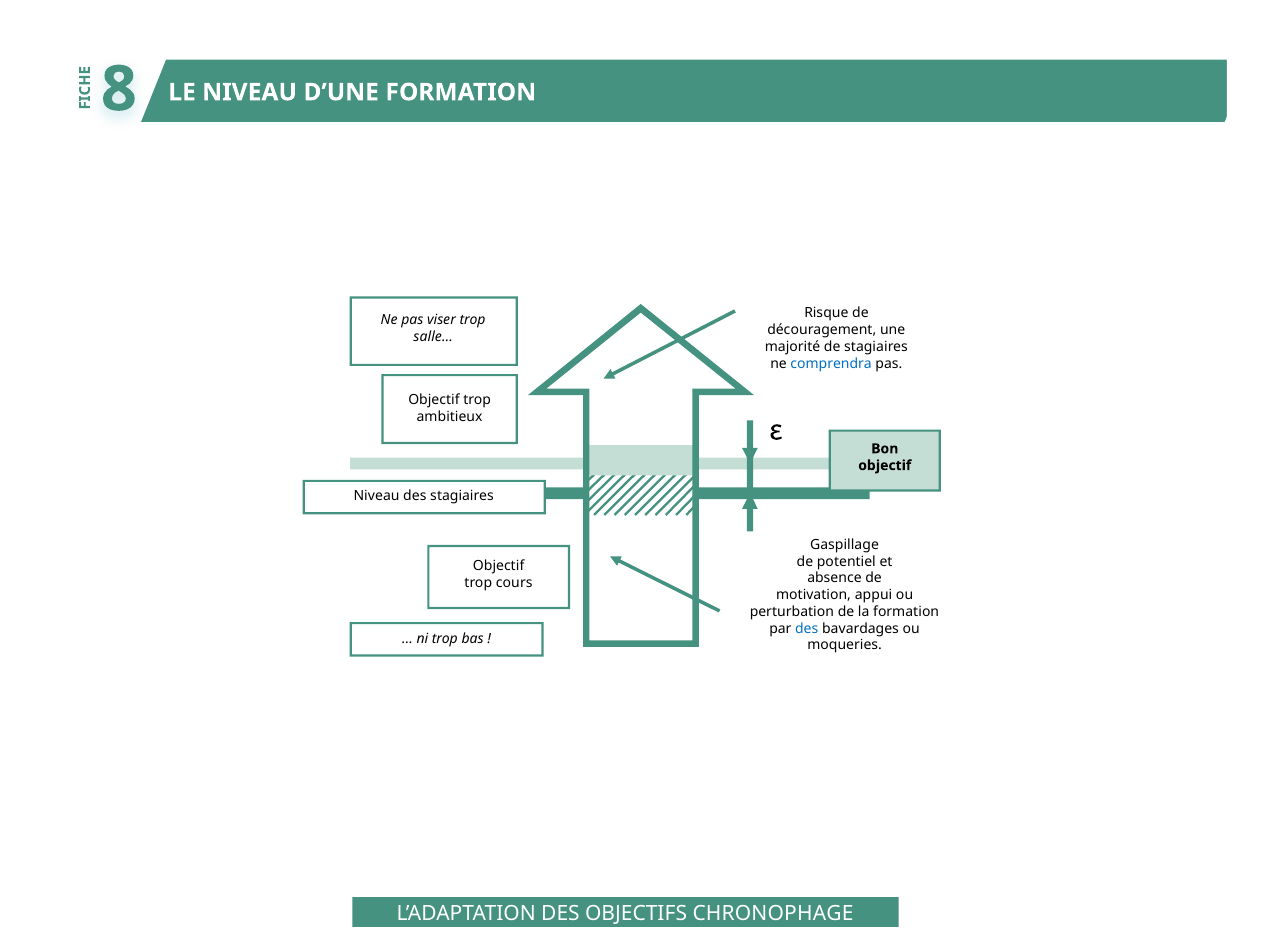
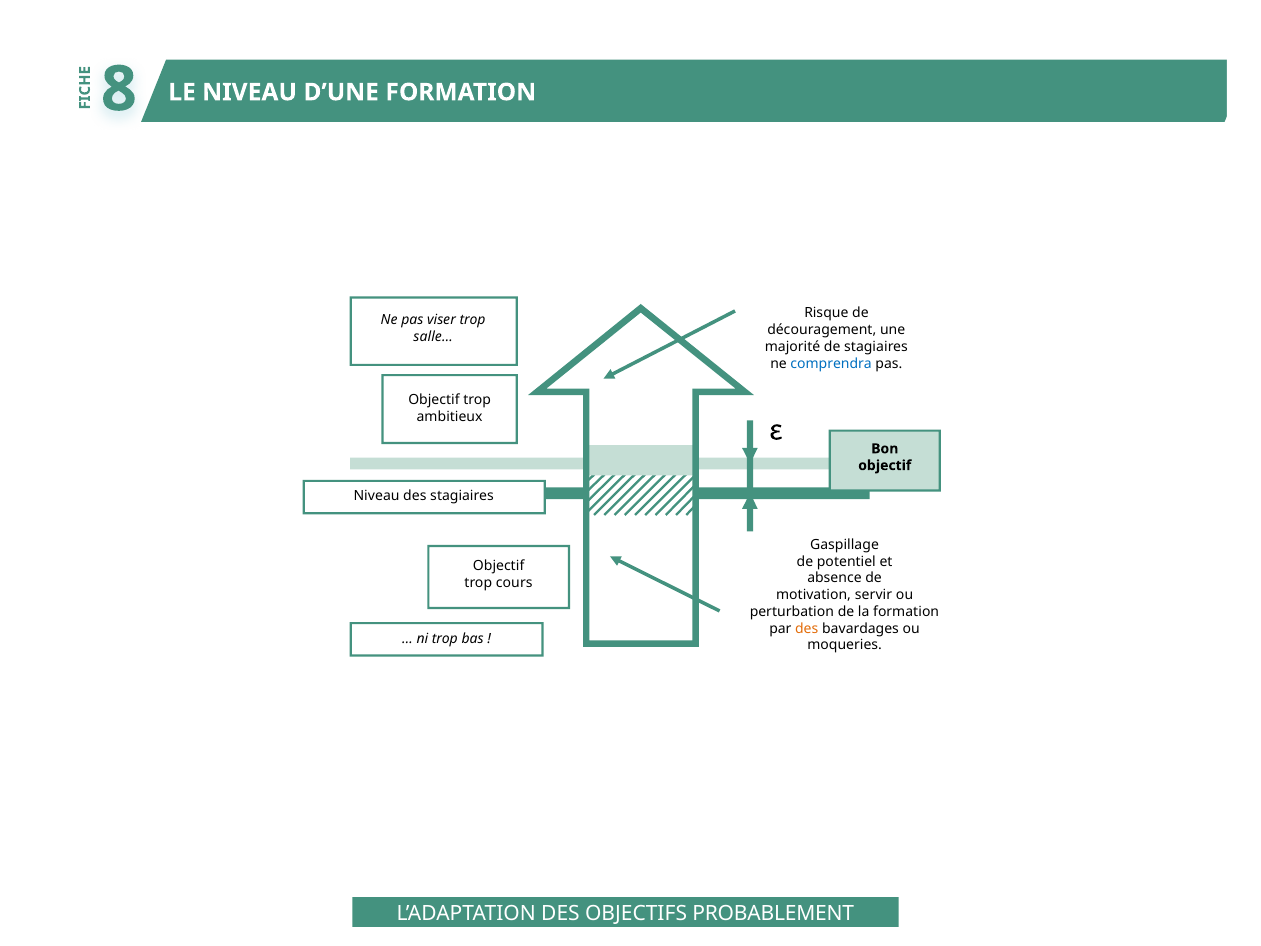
appui: appui -> servir (874, 595)
des colour: blue -> orange (807, 628)
CHRONOPHAGE: CHRONOPHAGE -> PROBABLEMENT (773, 913)
